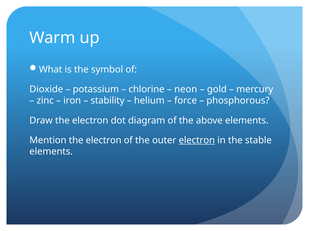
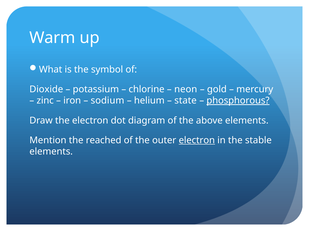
stability: stability -> sodium (107, 101)
force: force -> state (186, 101)
phosphorous underline: none -> present (238, 101)
Mention the electron: electron -> reached (104, 141)
